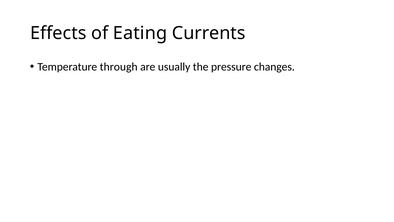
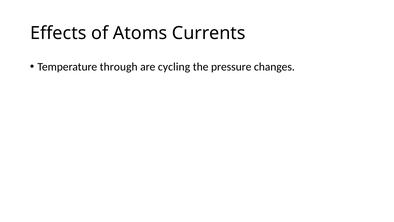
Eating: Eating -> Atoms (140, 33)
usually: usually -> cycling (174, 67)
